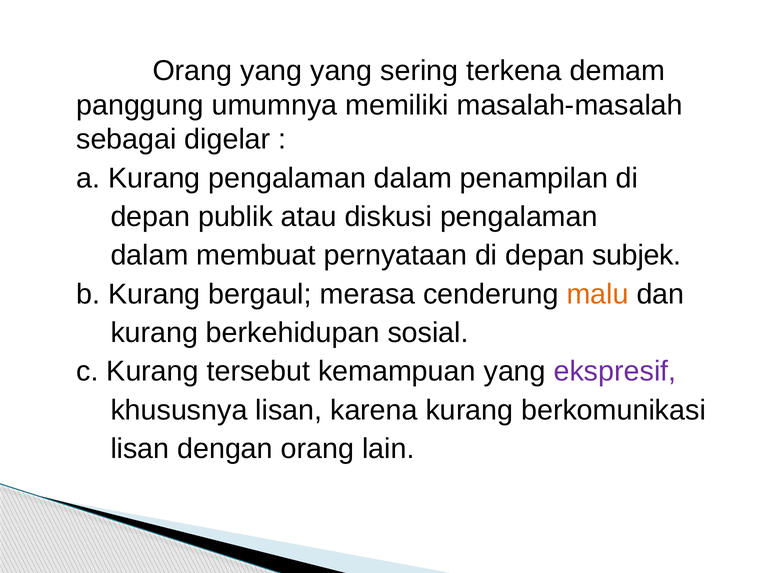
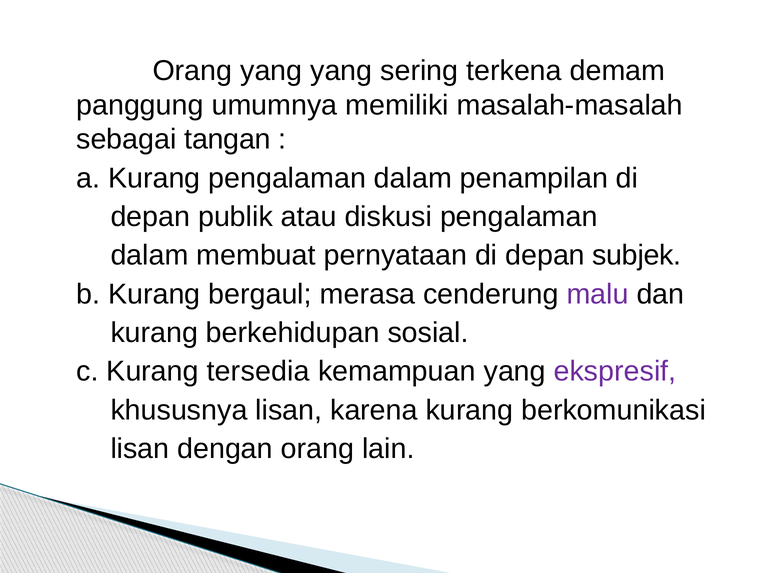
digelar: digelar -> tangan (228, 140)
malu colour: orange -> purple (598, 294)
tersebut: tersebut -> tersedia (258, 371)
